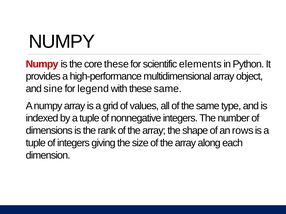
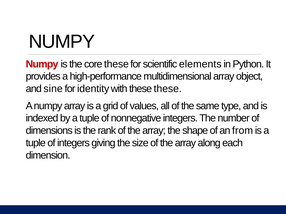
legend: legend -> identity (93, 89)
these same: same -> these (168, 89)
rows: rows -> from (243, 131)
